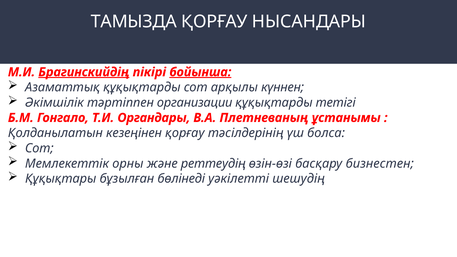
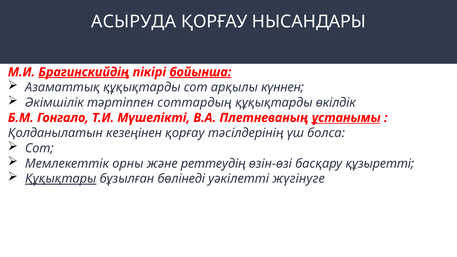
ТАМЫЗДА: ТАМЫЗДА -> АСЫРУДА (134, 22)
организации: организации -> соттардың (195, 103)
тетігі: тетігі -> өкілдік (336, 103)
Органдары: Органдары -> Мүшелікті (154, 118)
ұстанымы underline: none -> present (346, 118)
бизнестен: бизнестен -> құзыретті (380, 164)
Құқықтары underline: none -> present (61, 179)
шешудің: шешудің -> жүгінуге (299, 179)
